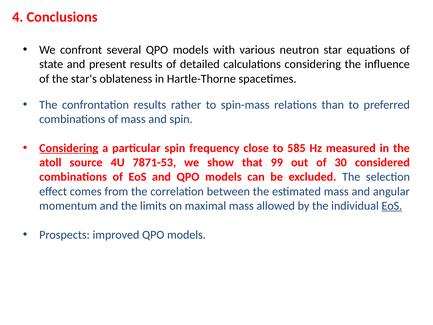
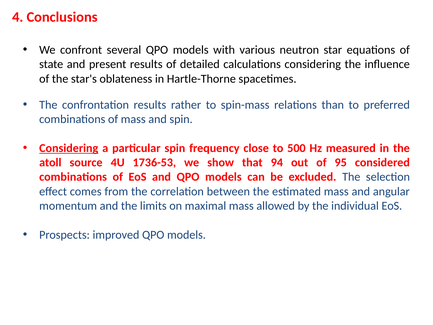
585: 585 -> 500 (296, 148)
7871-53: 7871-53 -> 1736-53 (154, 162)
99: 99 -> 94 (277, 162)
30: 30 -> 95 (341, 162)
EoS underline: present -> none (392, 206)
